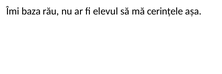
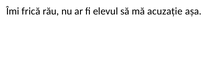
baza: baza -> frică (31, 11)
cerințele: cerințele -> acuzație (165, 11)
